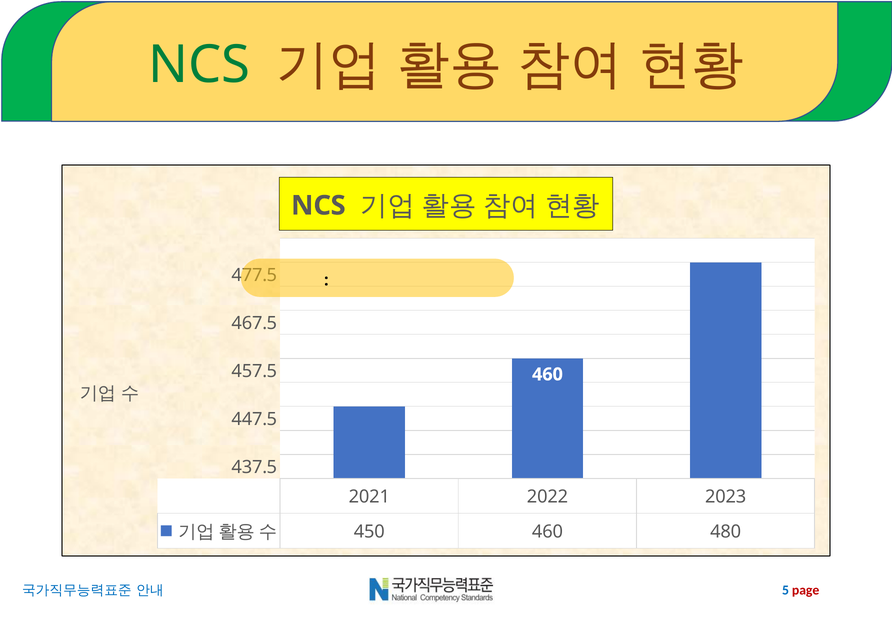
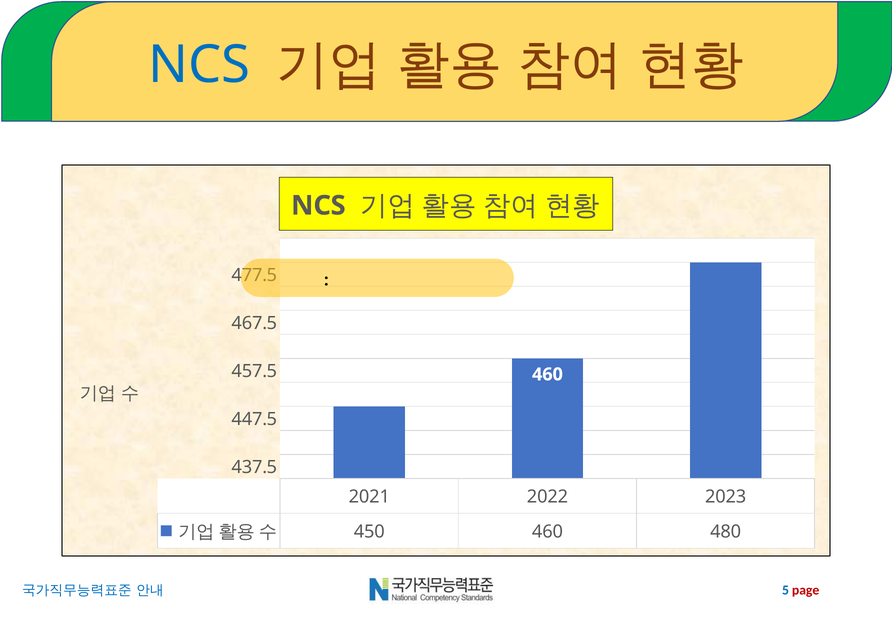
NCS colour: green -> blue (199, 65)
